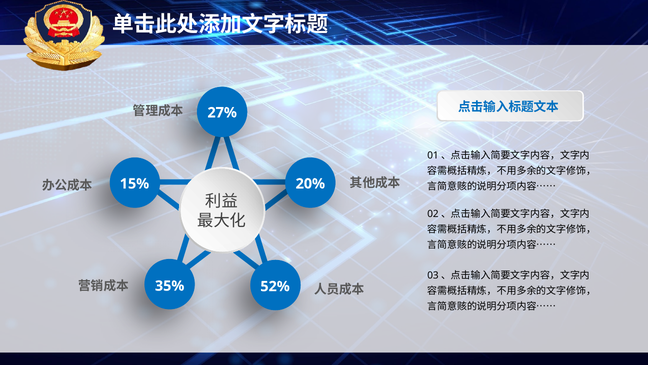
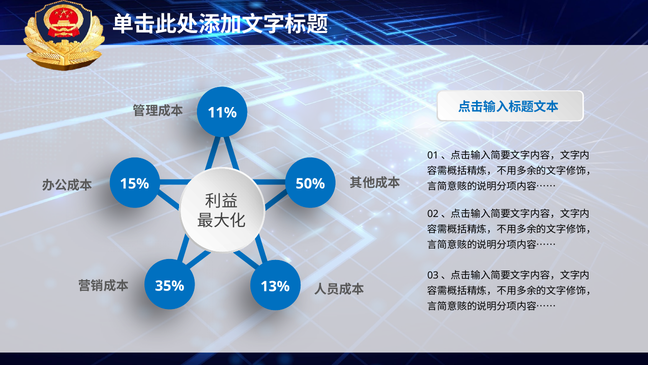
27%: 27% -> 11% (222, 112)
20%: 20% -> 50% (310, 184)
52%: 52% -> 13% (275, 286)
